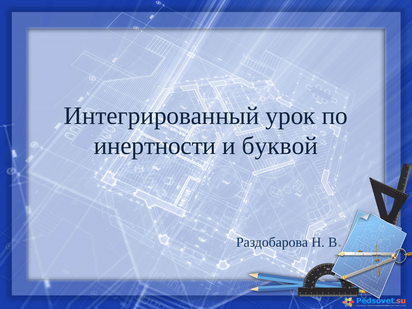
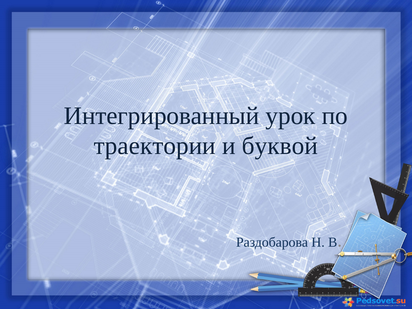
инертности: инертности -> траектории (155, 146)
